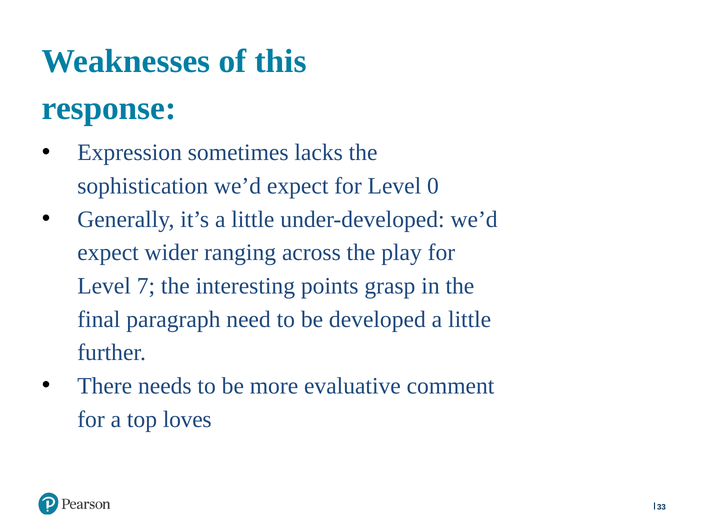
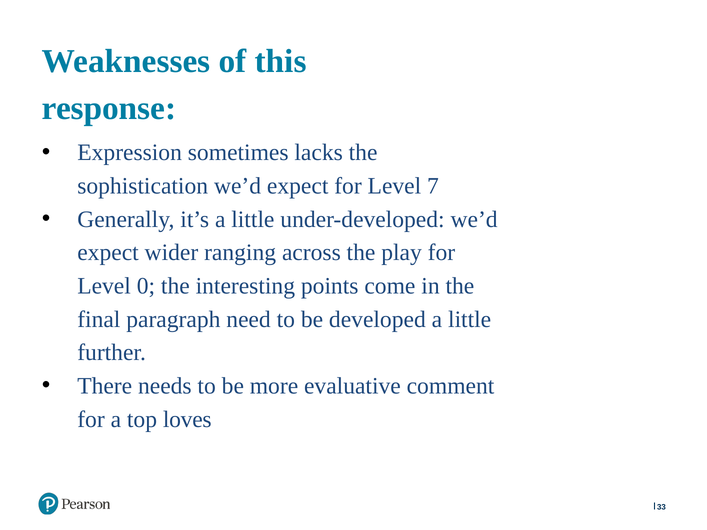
0: 0 -> 7 (433, 186)
7: 7 -> 0 (146, 286)
grasp: grasp -> come (390, 286)
